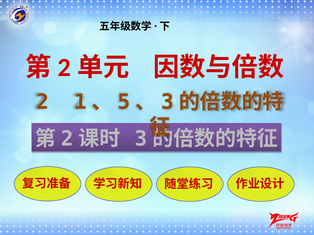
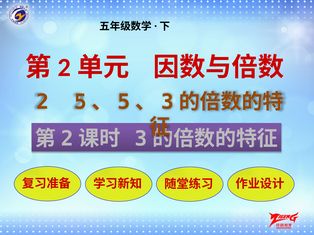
2 1: 1 -> 5 (80, 102)
